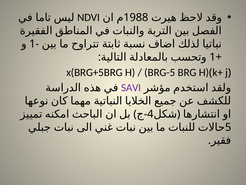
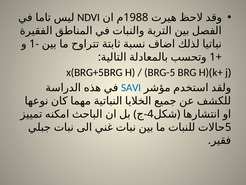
SAVI colour: purple -> blue (131, 87)
